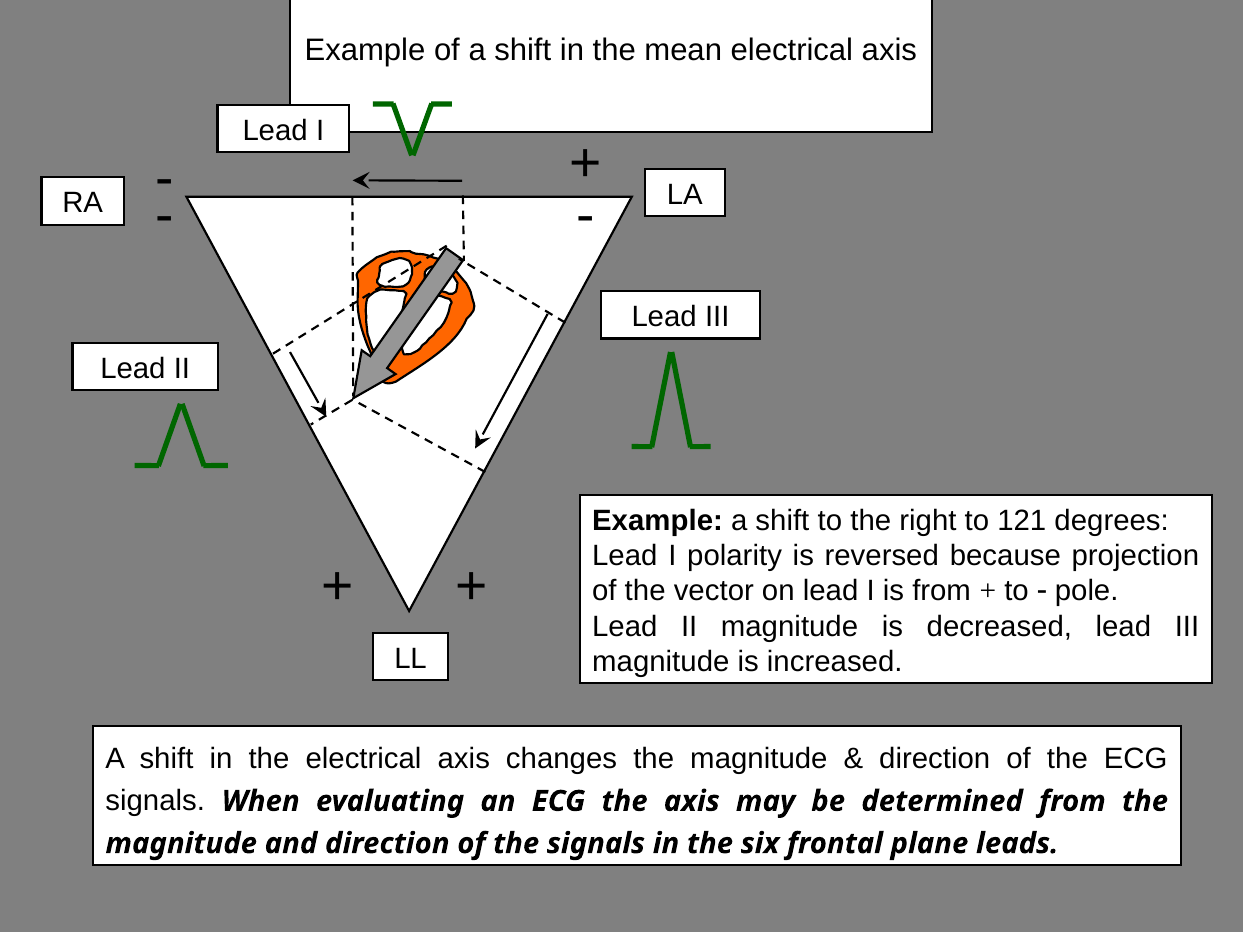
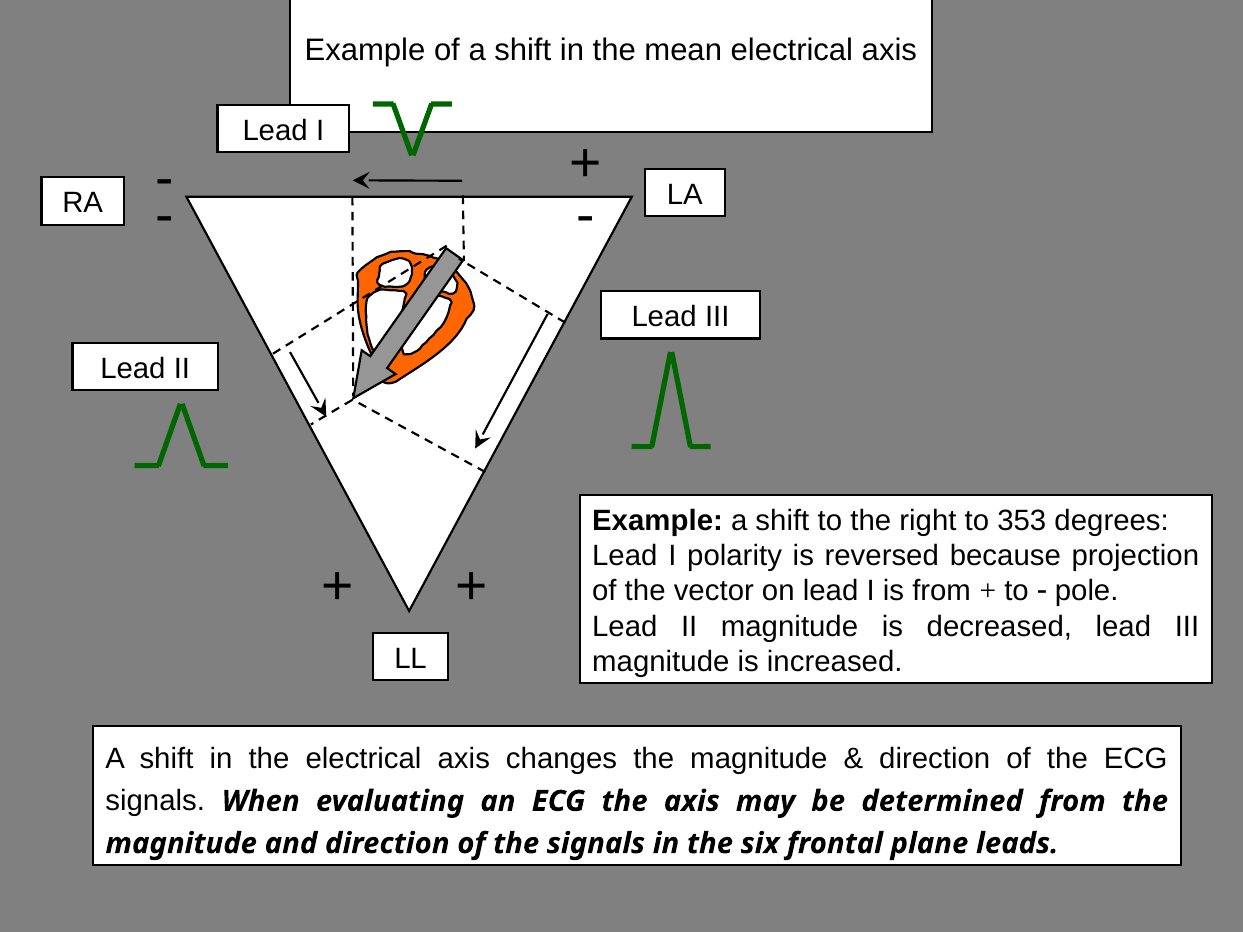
121: 121 -> 353 (1022, 521)
